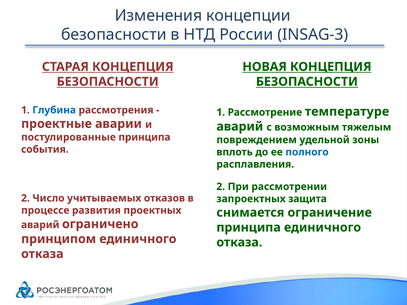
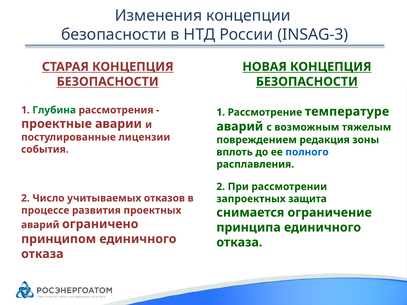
Глубина colour: blue -> green (54, 110)
постулированные принципа: принципа -> лицензии (144, 137)
удельной: удельной -> редакция (325, 140)
